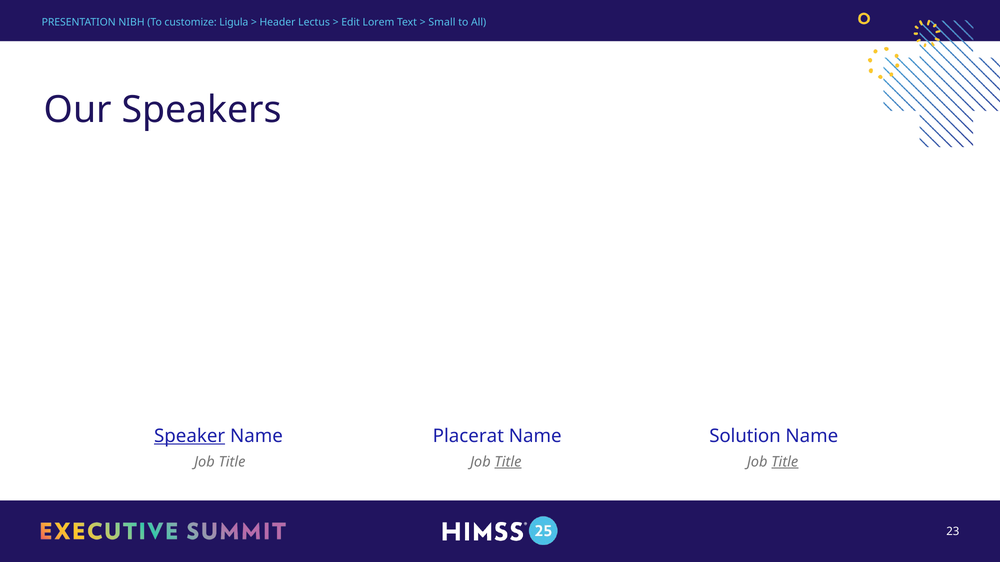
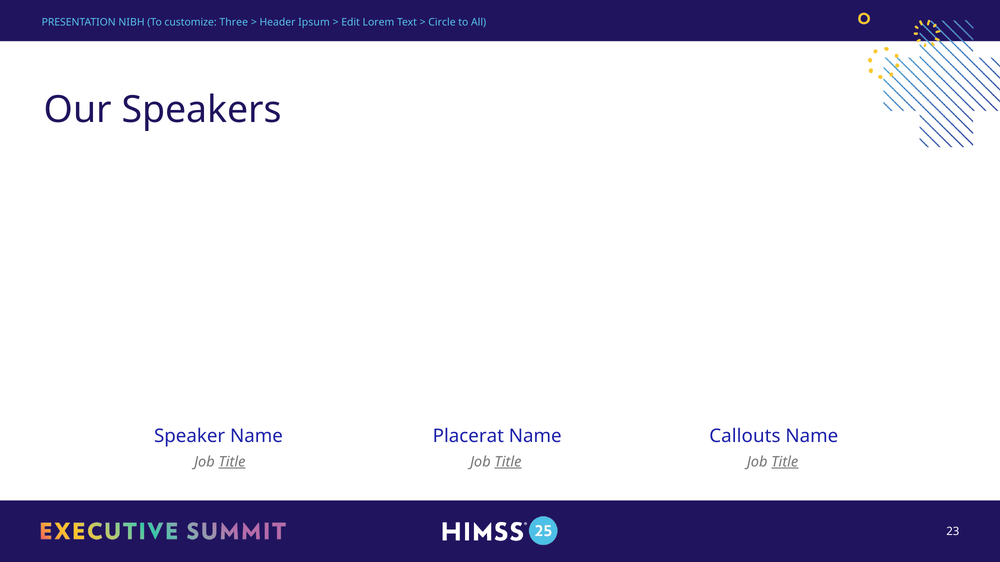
Ligula: Ligula -> Three (234, 22)
Lectus: Lectus -> Ipsum (314, 22)
Small: Small -> Circle (442, 22)
Speaker underline: present -> none (190, 436)
Solution: Solution -> Callouts (745, 436)
Title underline: none -> present (232, 462)
